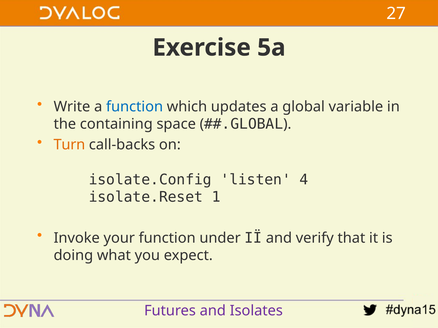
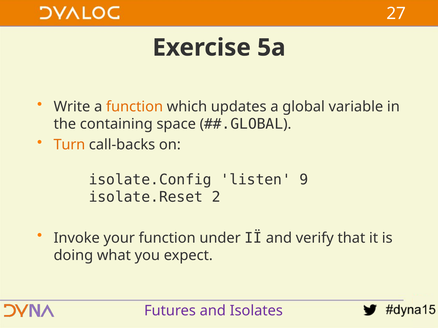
function colour: blue -> orange (135, 107)
4: 4 -> 9 (304, 180)
1: 1 -> 2 (216, 197)
